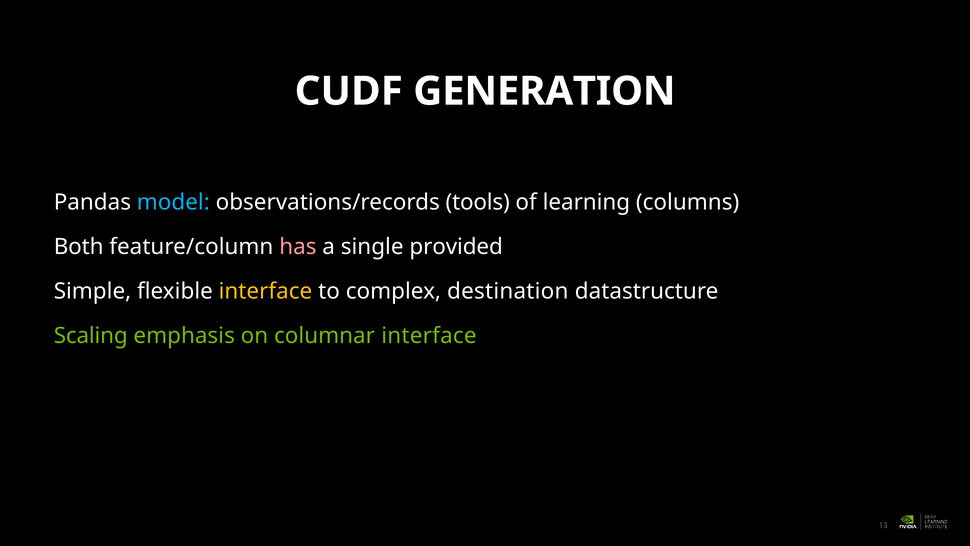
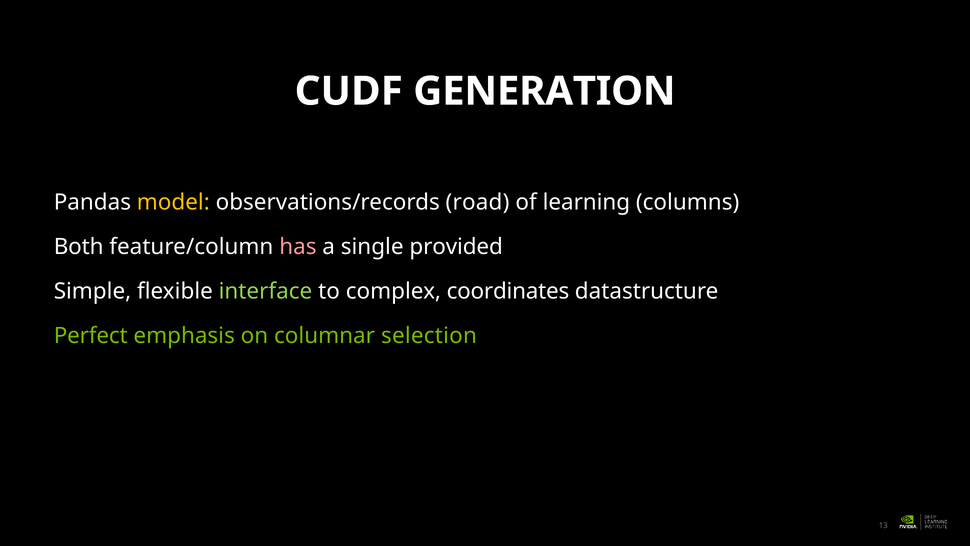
model colour: light blue -> yellow (173, 202)
tools: tools -> road (477, 202)
interface colour: yellow -> light green (265, 291)
destination: destination -> coordinates (508, 291)
Scaling: Scaling -> Perfect (91, 335)
columnar interface: interface -> selection (429, 335)
